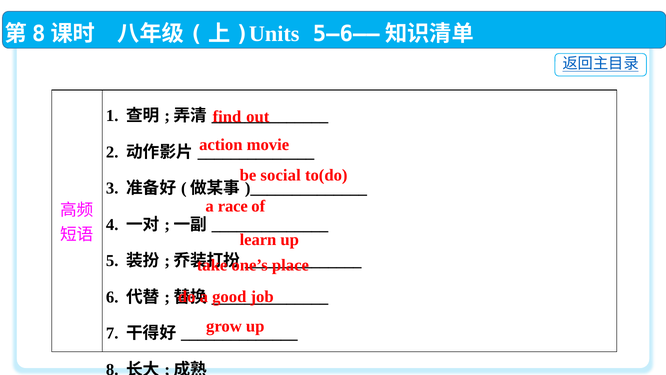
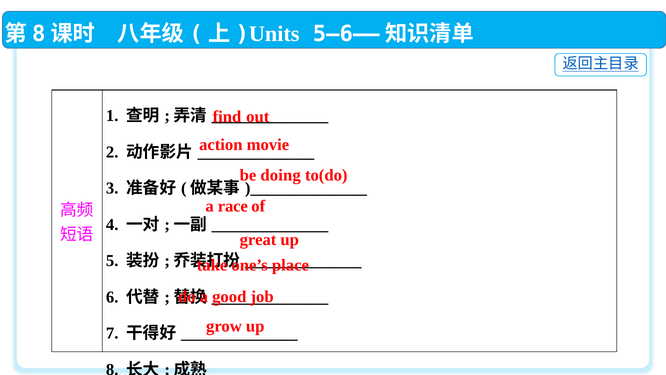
social: social -> doing (281, 175)
learn: learn -> great (258, 240)
